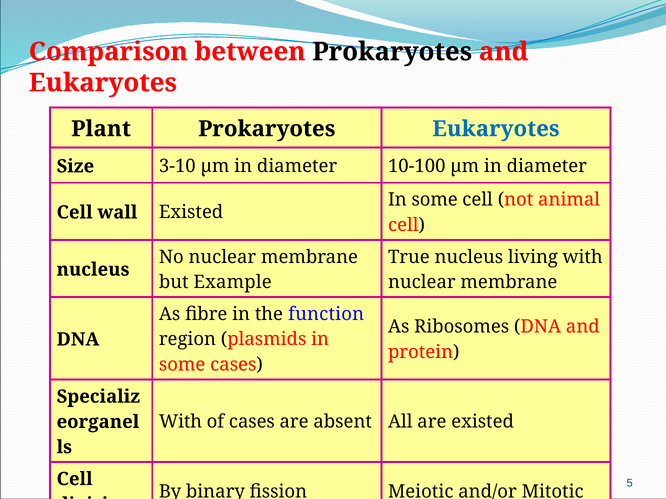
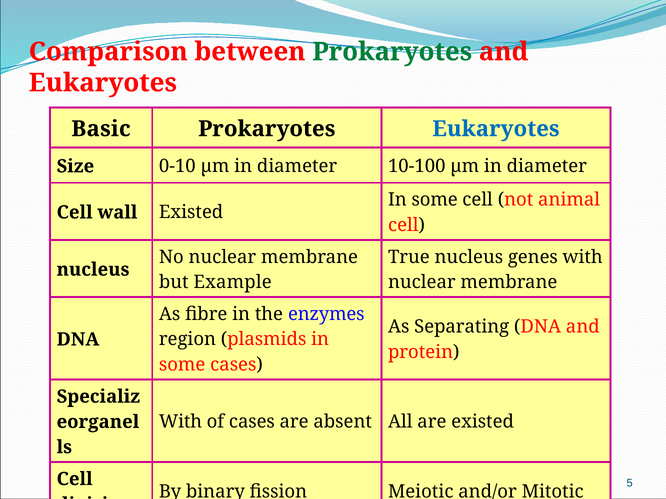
Prokaryotes colour: black -> green (392, 52)
Plant: Plant -> Basic (101, 129)
3-10: 3-10 -> 0-10 (177, 166)
living: living -> genes (533, 257)
function: function -> enzymes (326, 314)
Ribosomes: Ribosomes -> Separating (462, 327)
